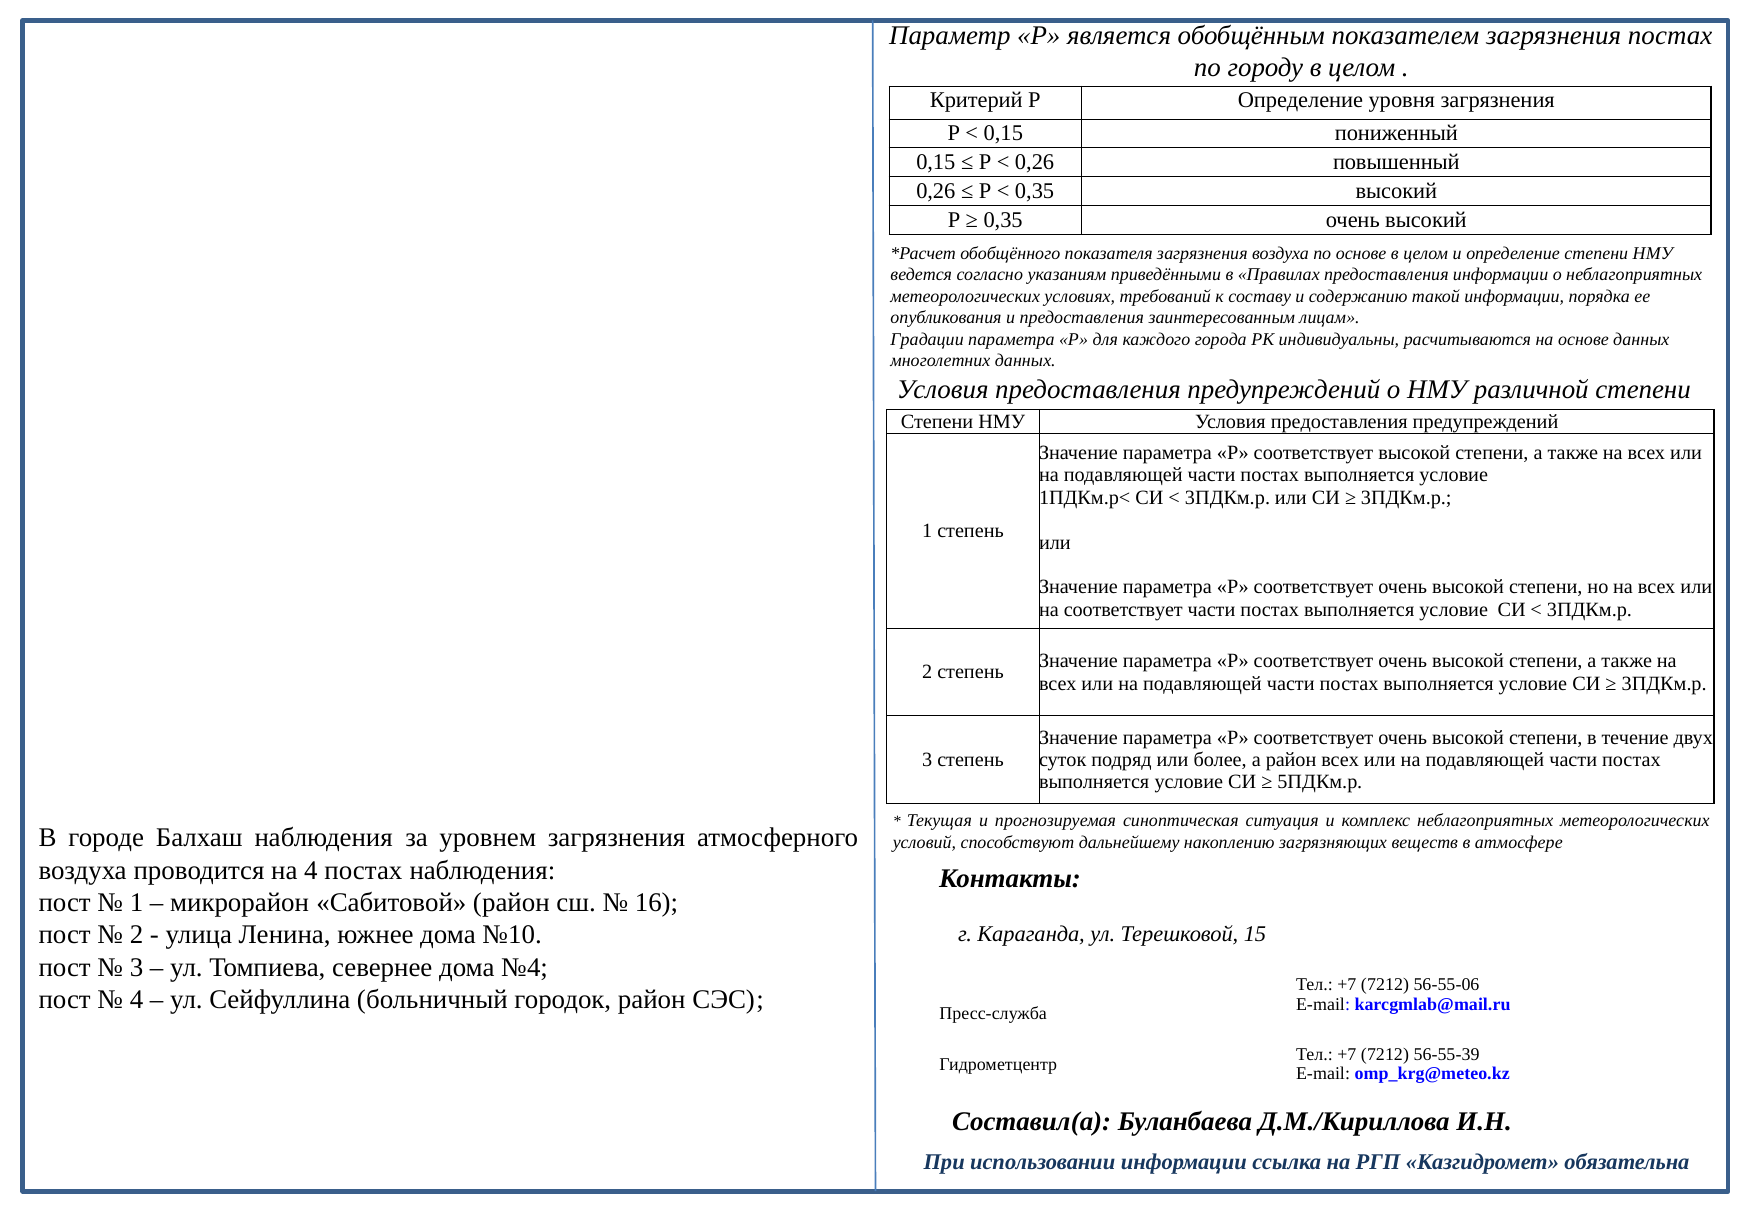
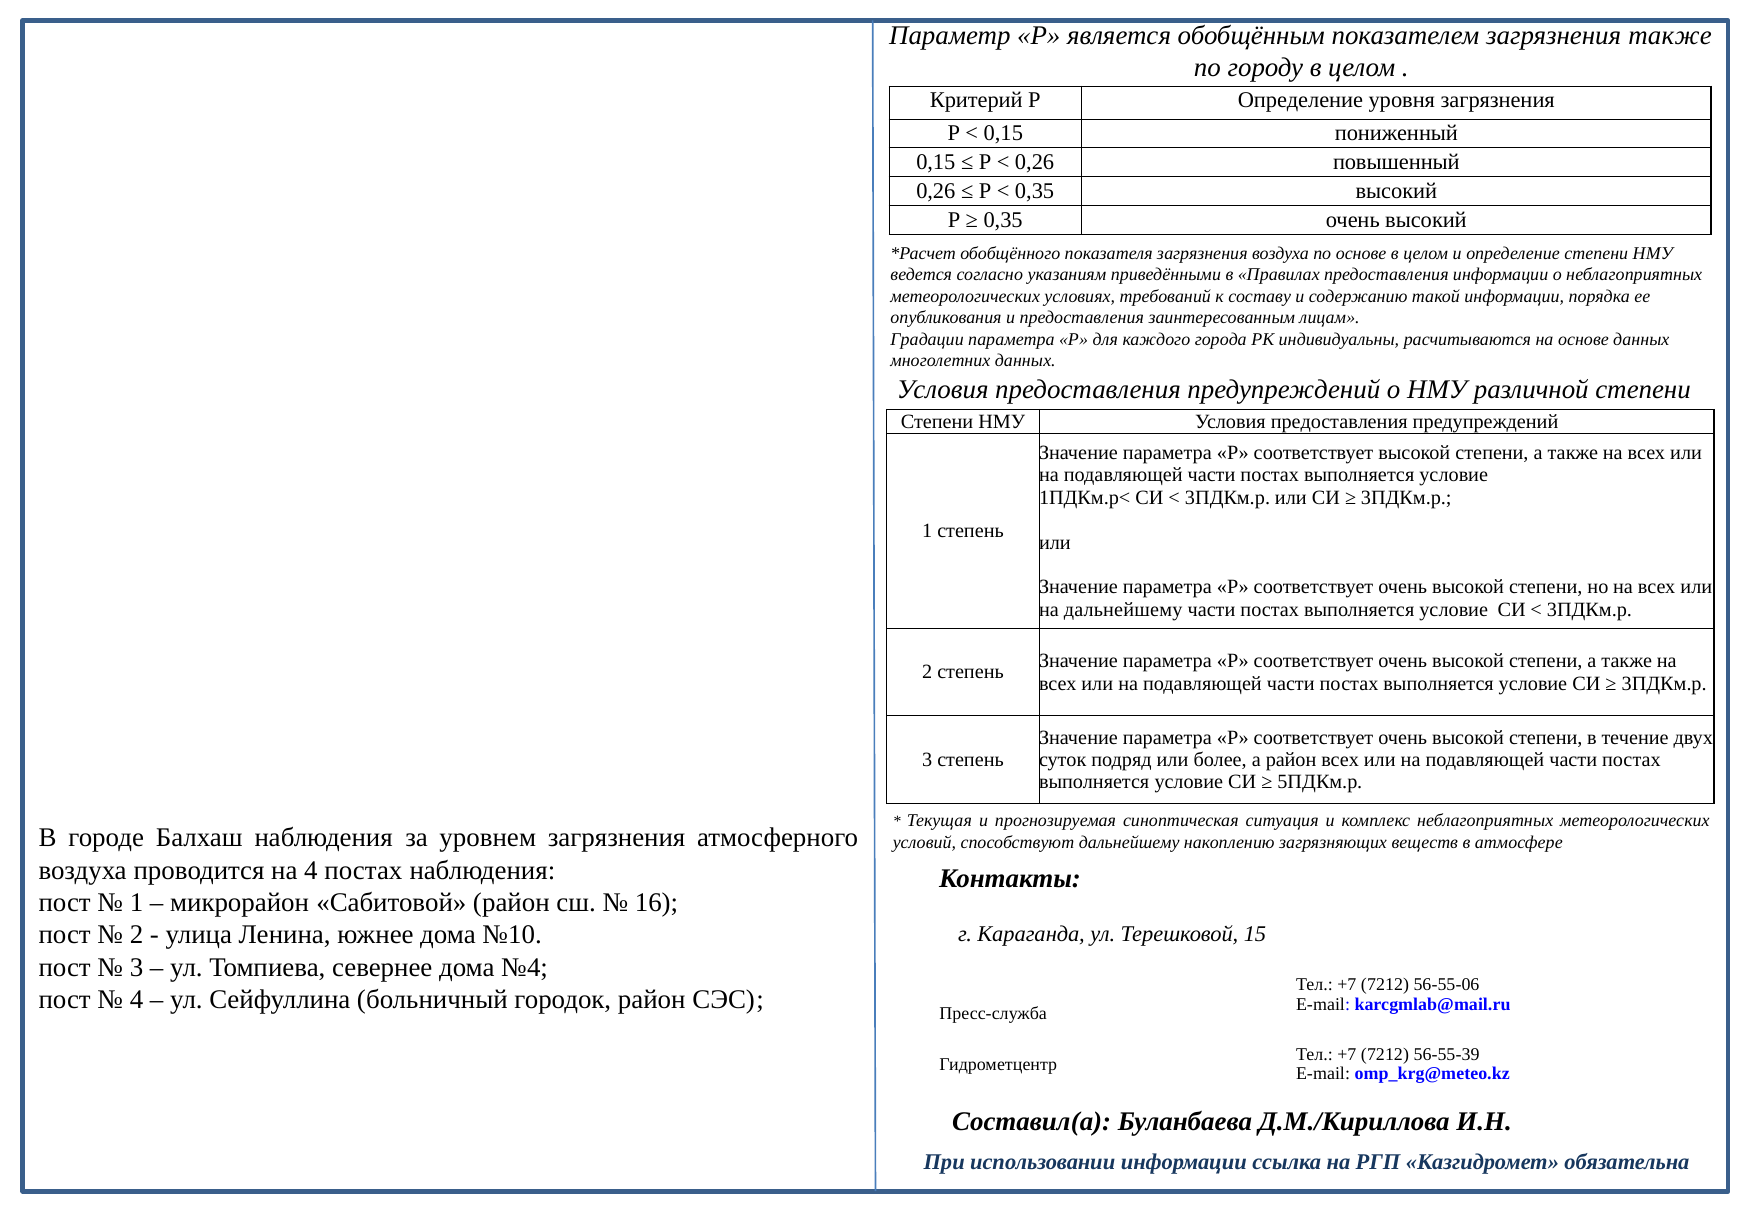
загрязнения постах: постах -> также (1670, 35)
на соответствует: соответствует -> дальнейшему (1123, 610)
